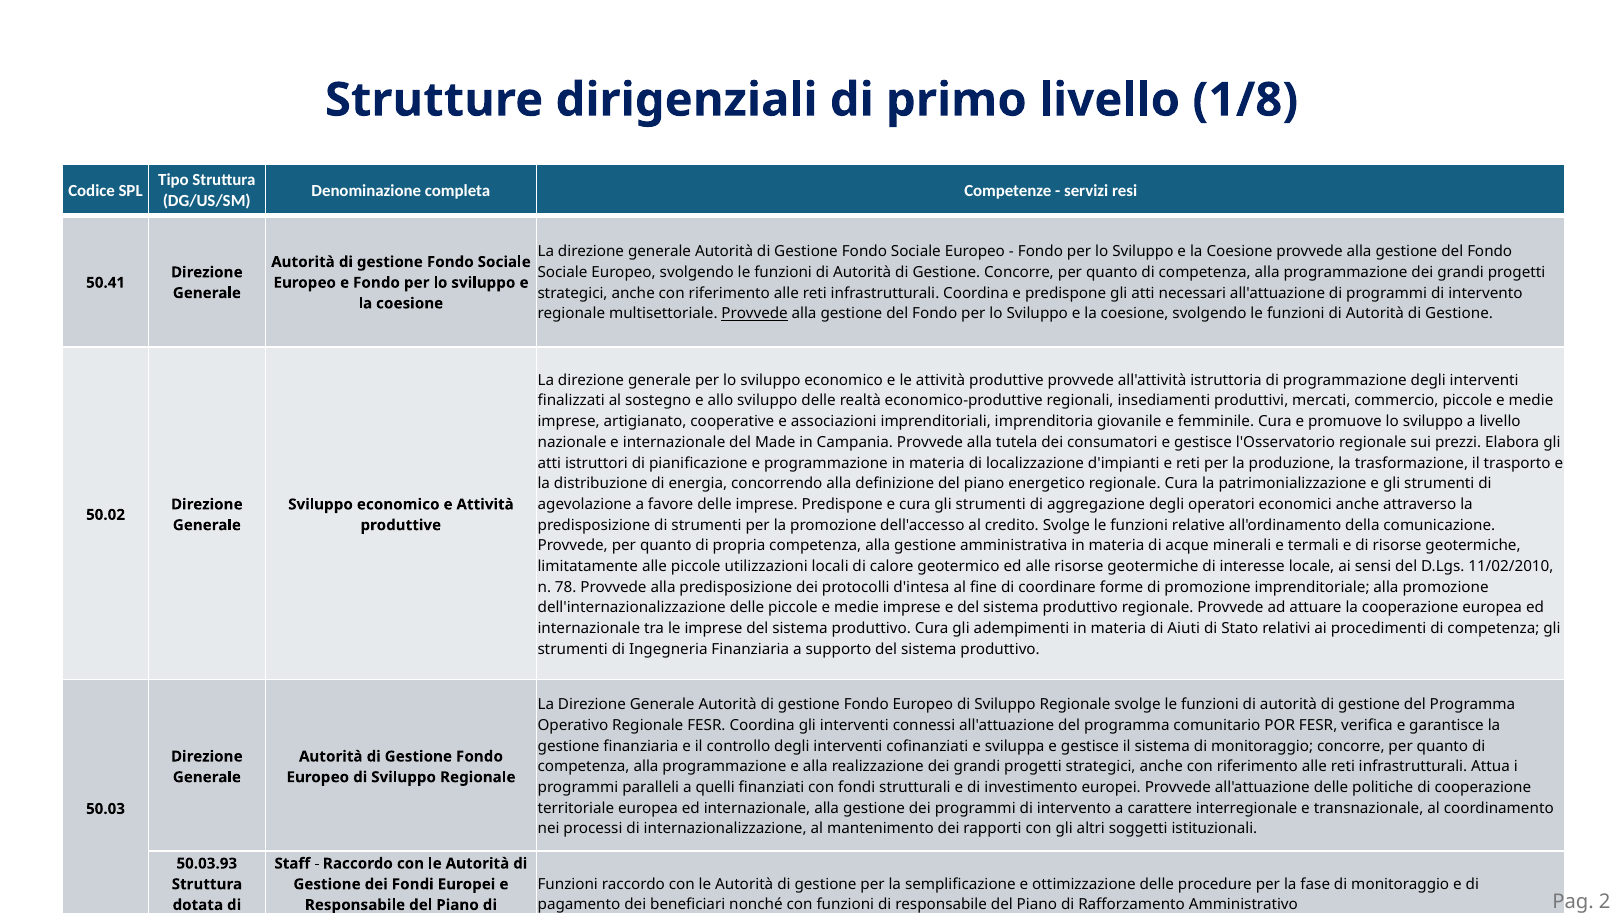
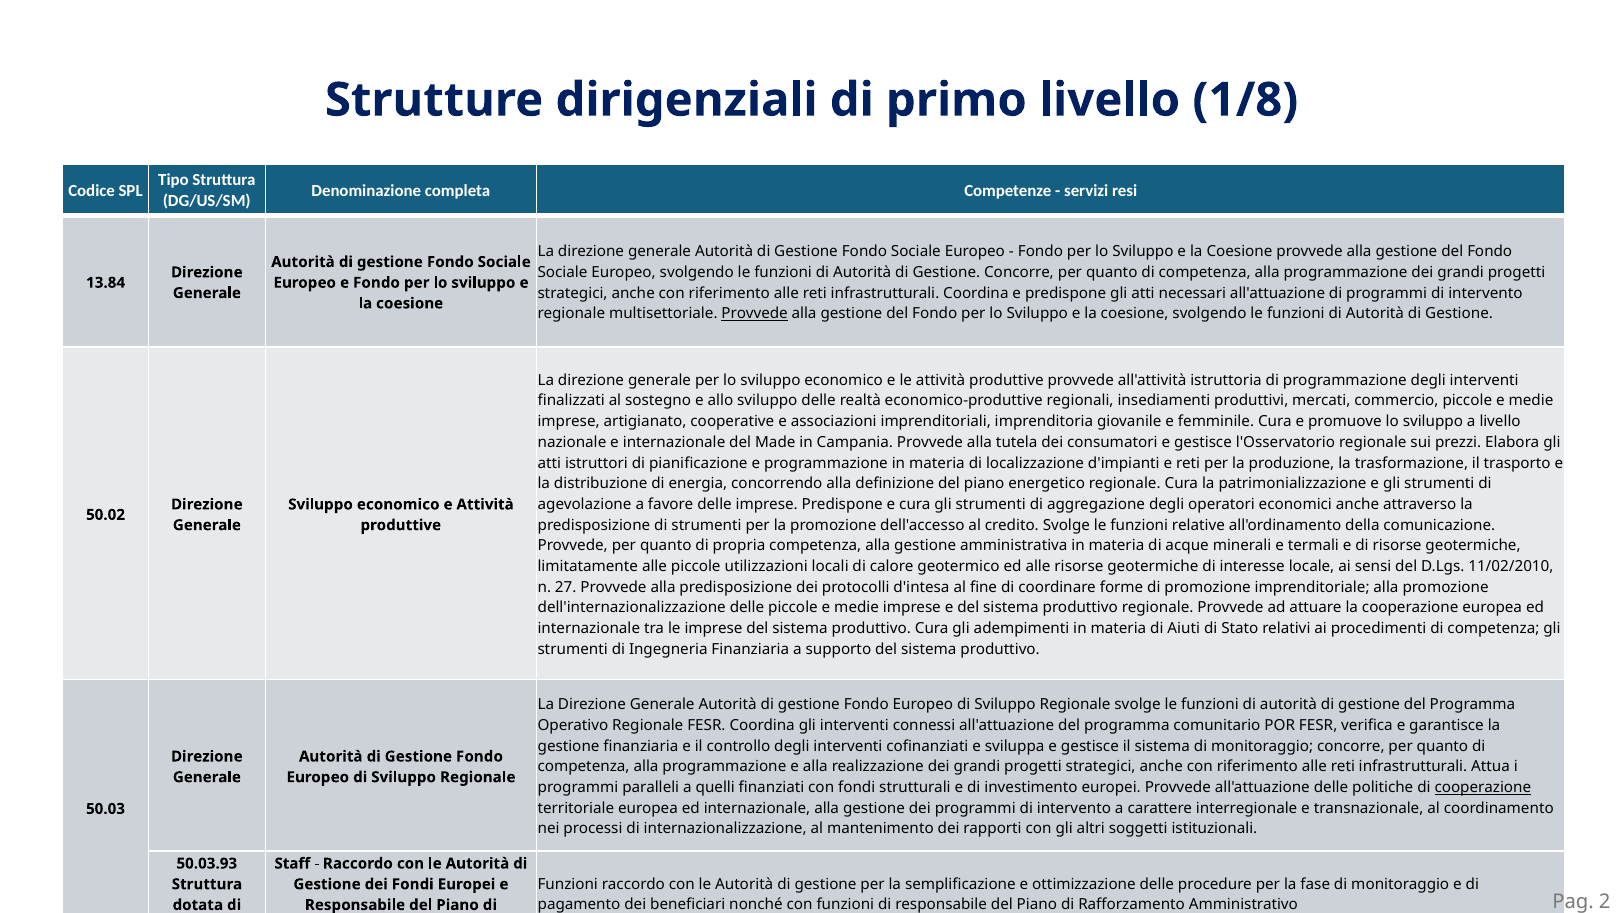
50.41: 50.41 -> 13.84 (106, 283)
78: 78 -> 27 (566, 587)
cooperazione underline: none -> present (1483, 787)
